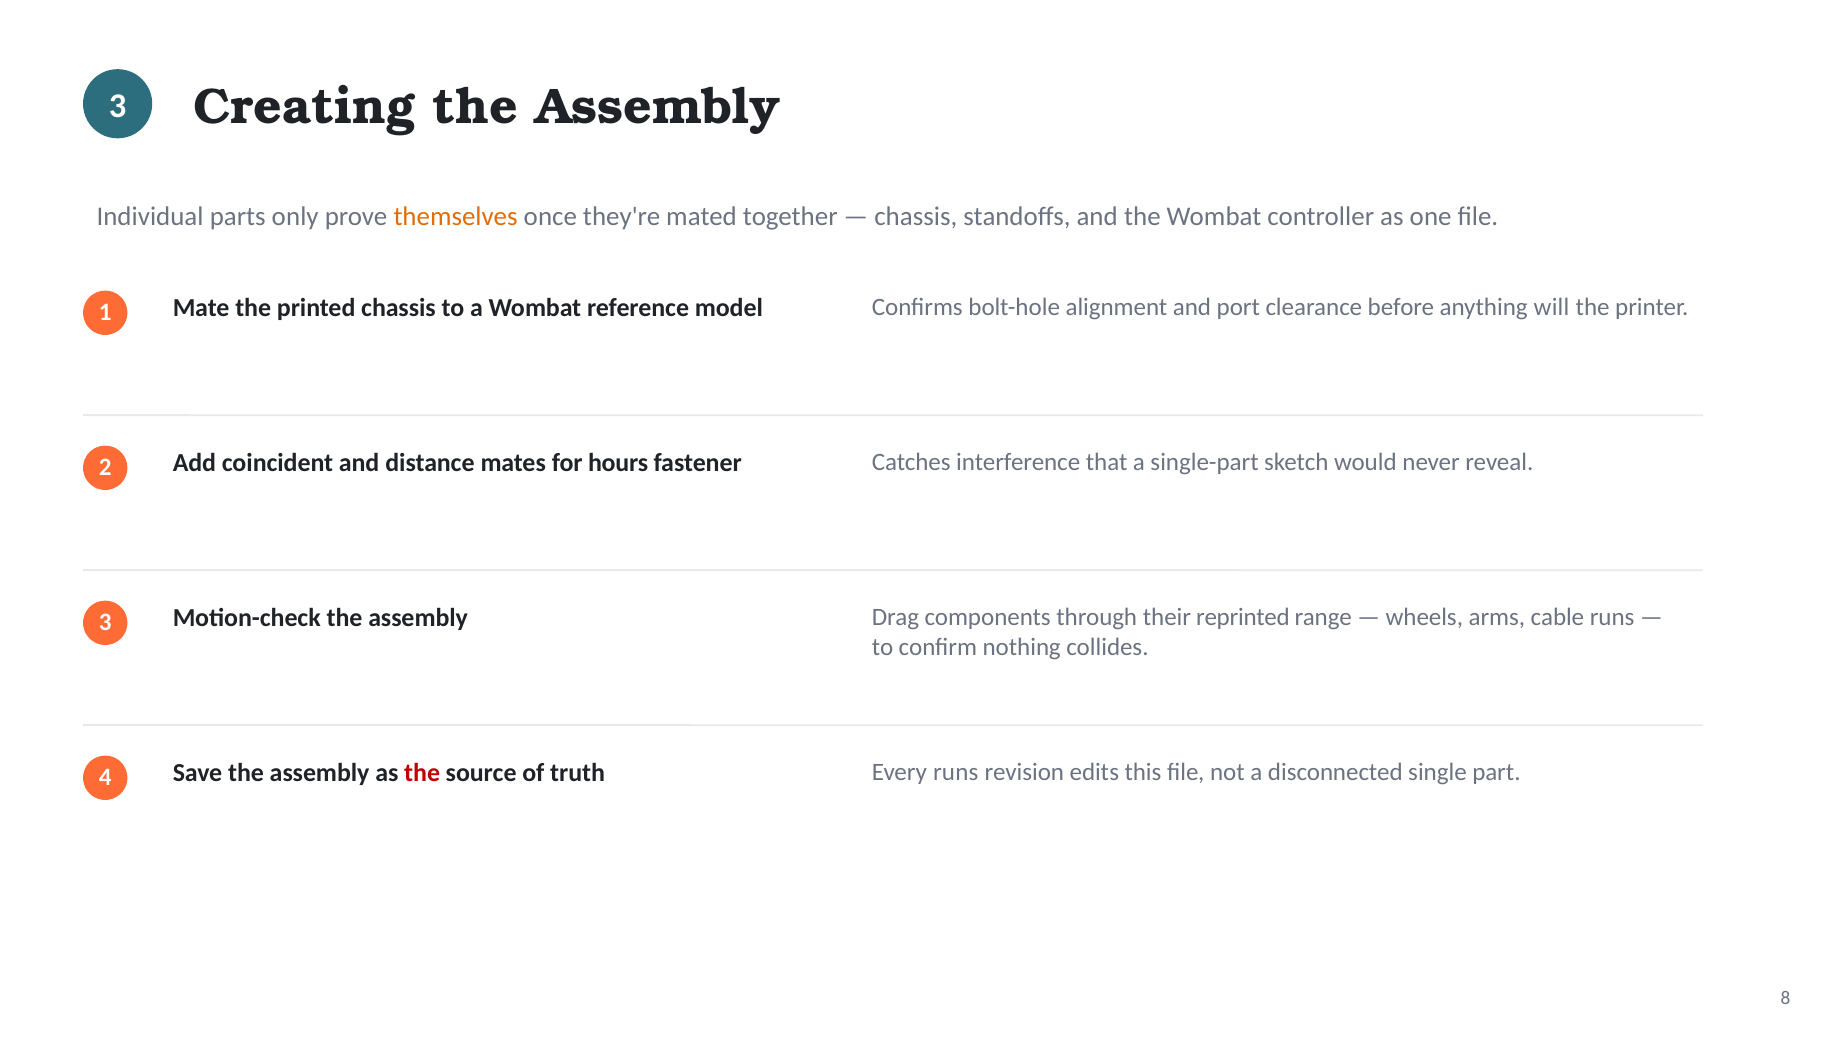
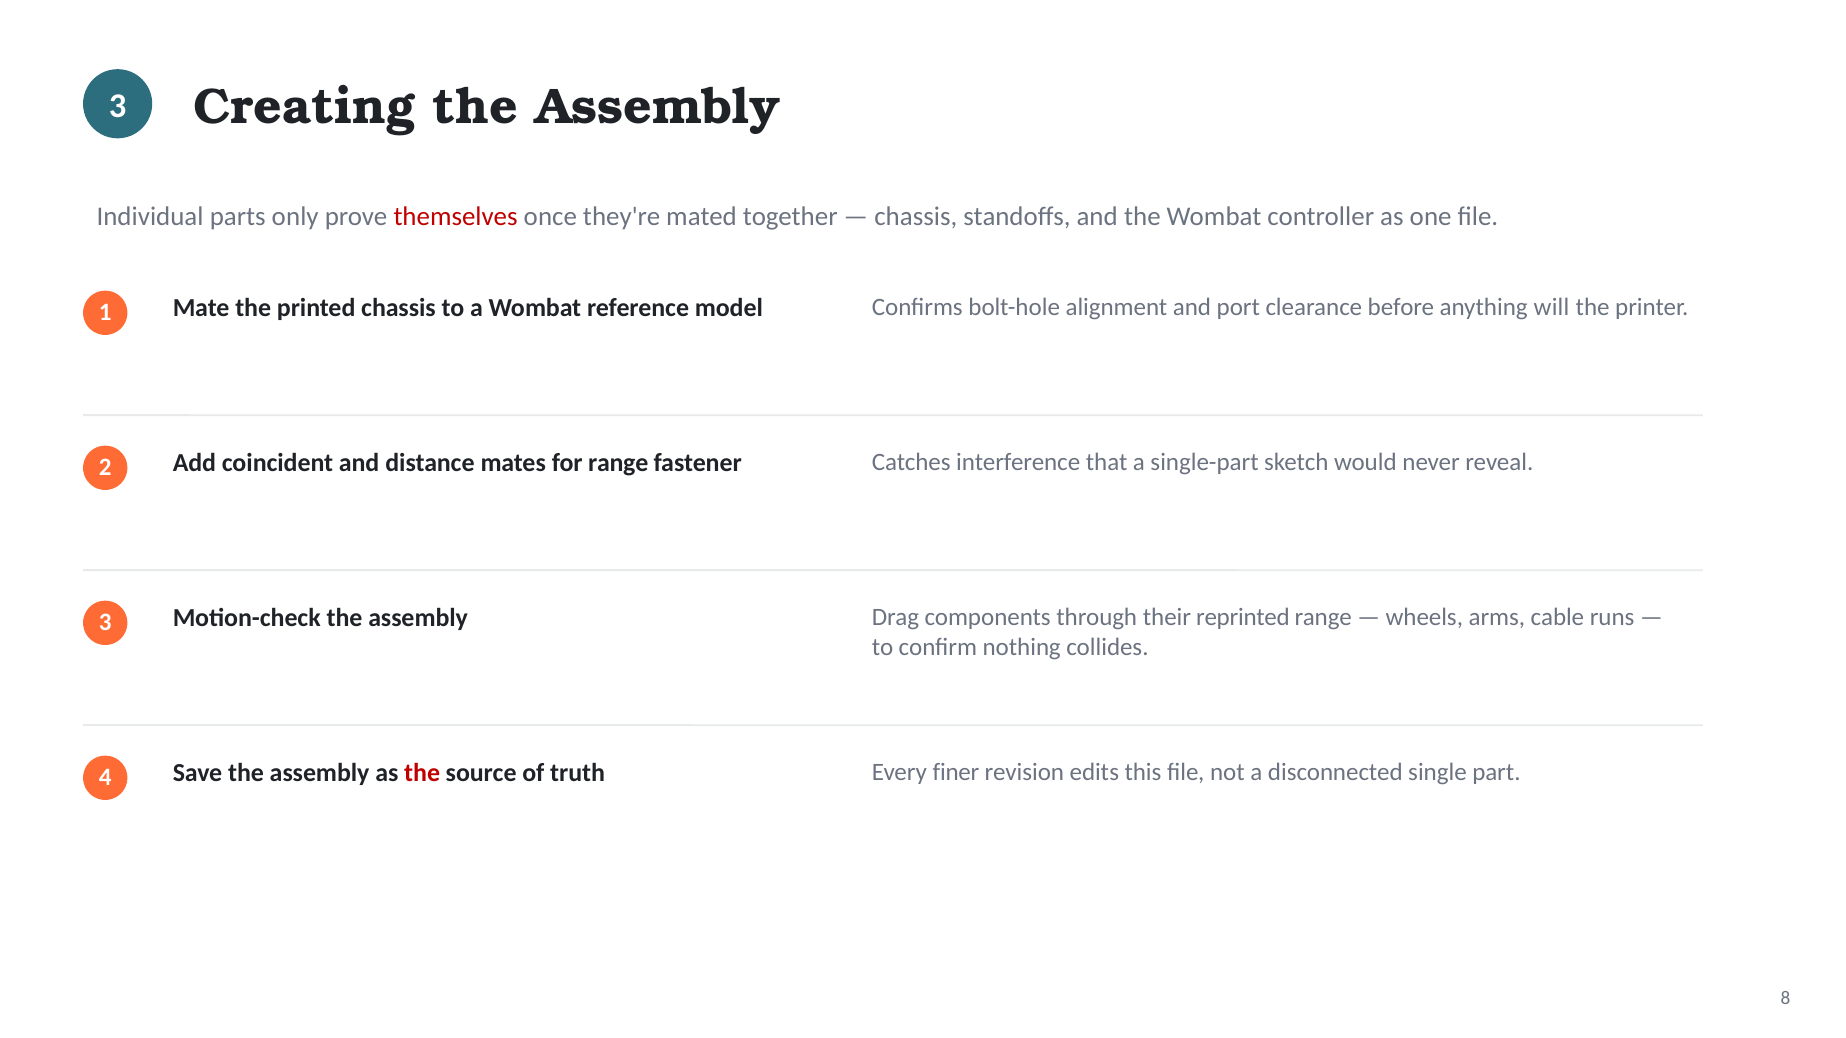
themselves colour: orange -> red (456, 216)
for hours: hours -> range (618, 463)
Every runs: runs -> finer (956, 773)
